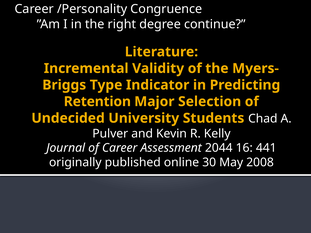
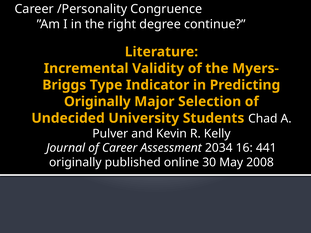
Retention: Retention -> Originally (97, 102)
2044: 2044 -> 2034 (219, 148)
